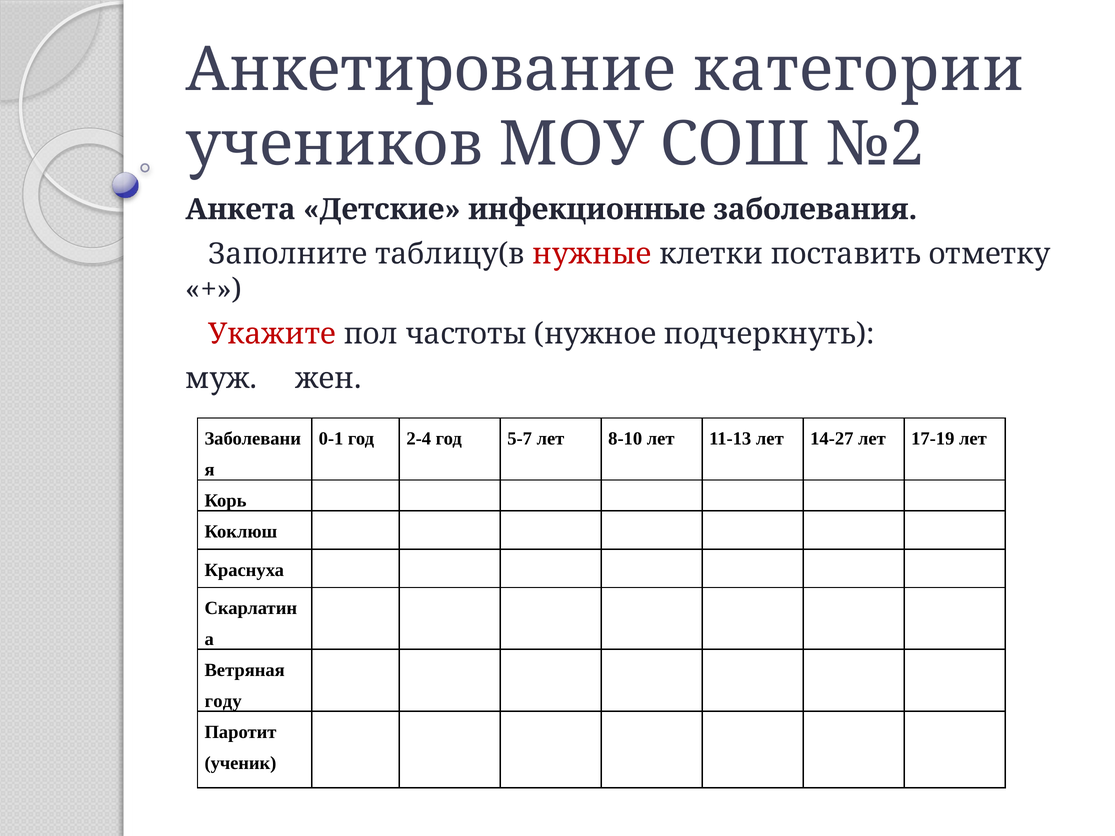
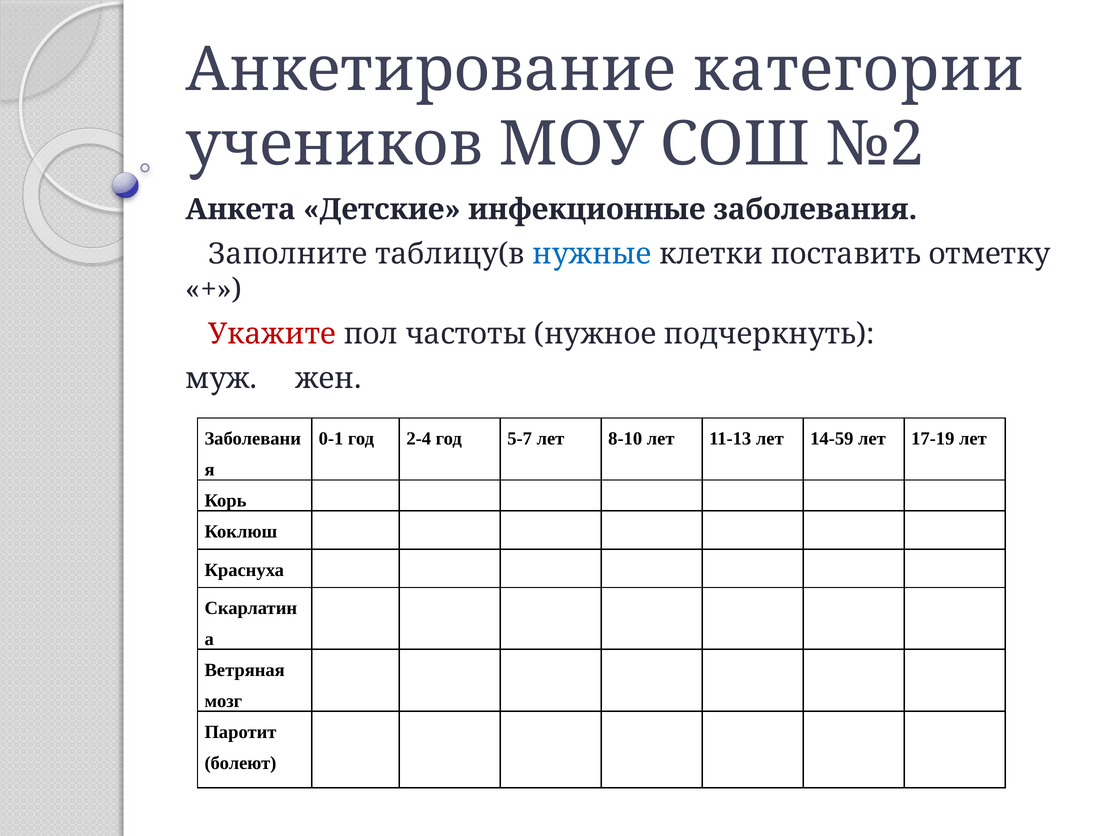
нужные colour: red -> blue (592, 254)
14-27: 14-27 -> 14-59 (832, 439)
году: году -> мозг (223, 701)
ученик: ученик -> болеют (240, 763)
